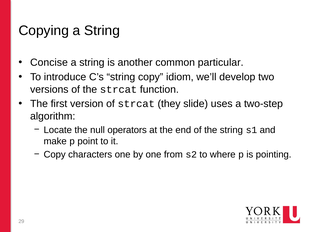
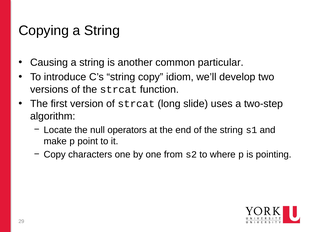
Concise: Concise -> Causing (49, 63)
they: they -> long (169, 104)
